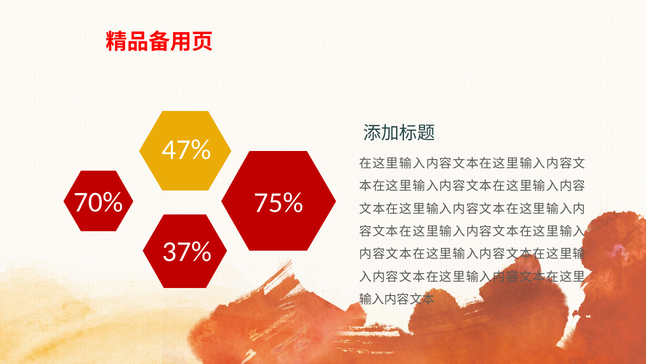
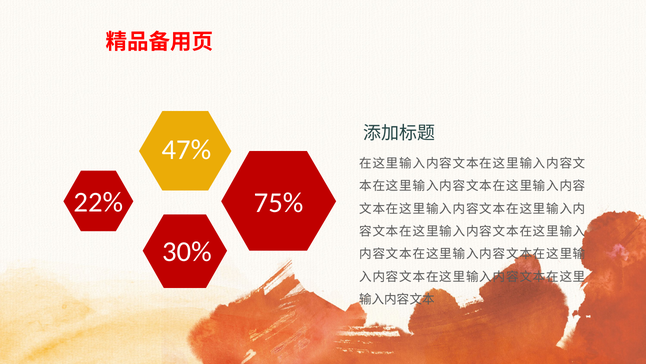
70%: 70% -> 22% (98, 202)
37%: 37% -> 30% (187, 251)
